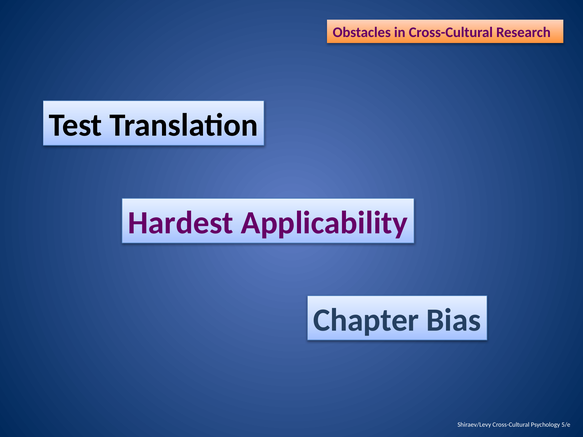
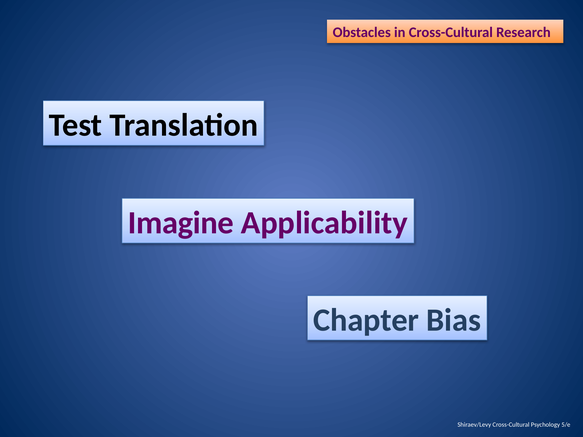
Hardest: Hardest -> Imagine (181, 223)
